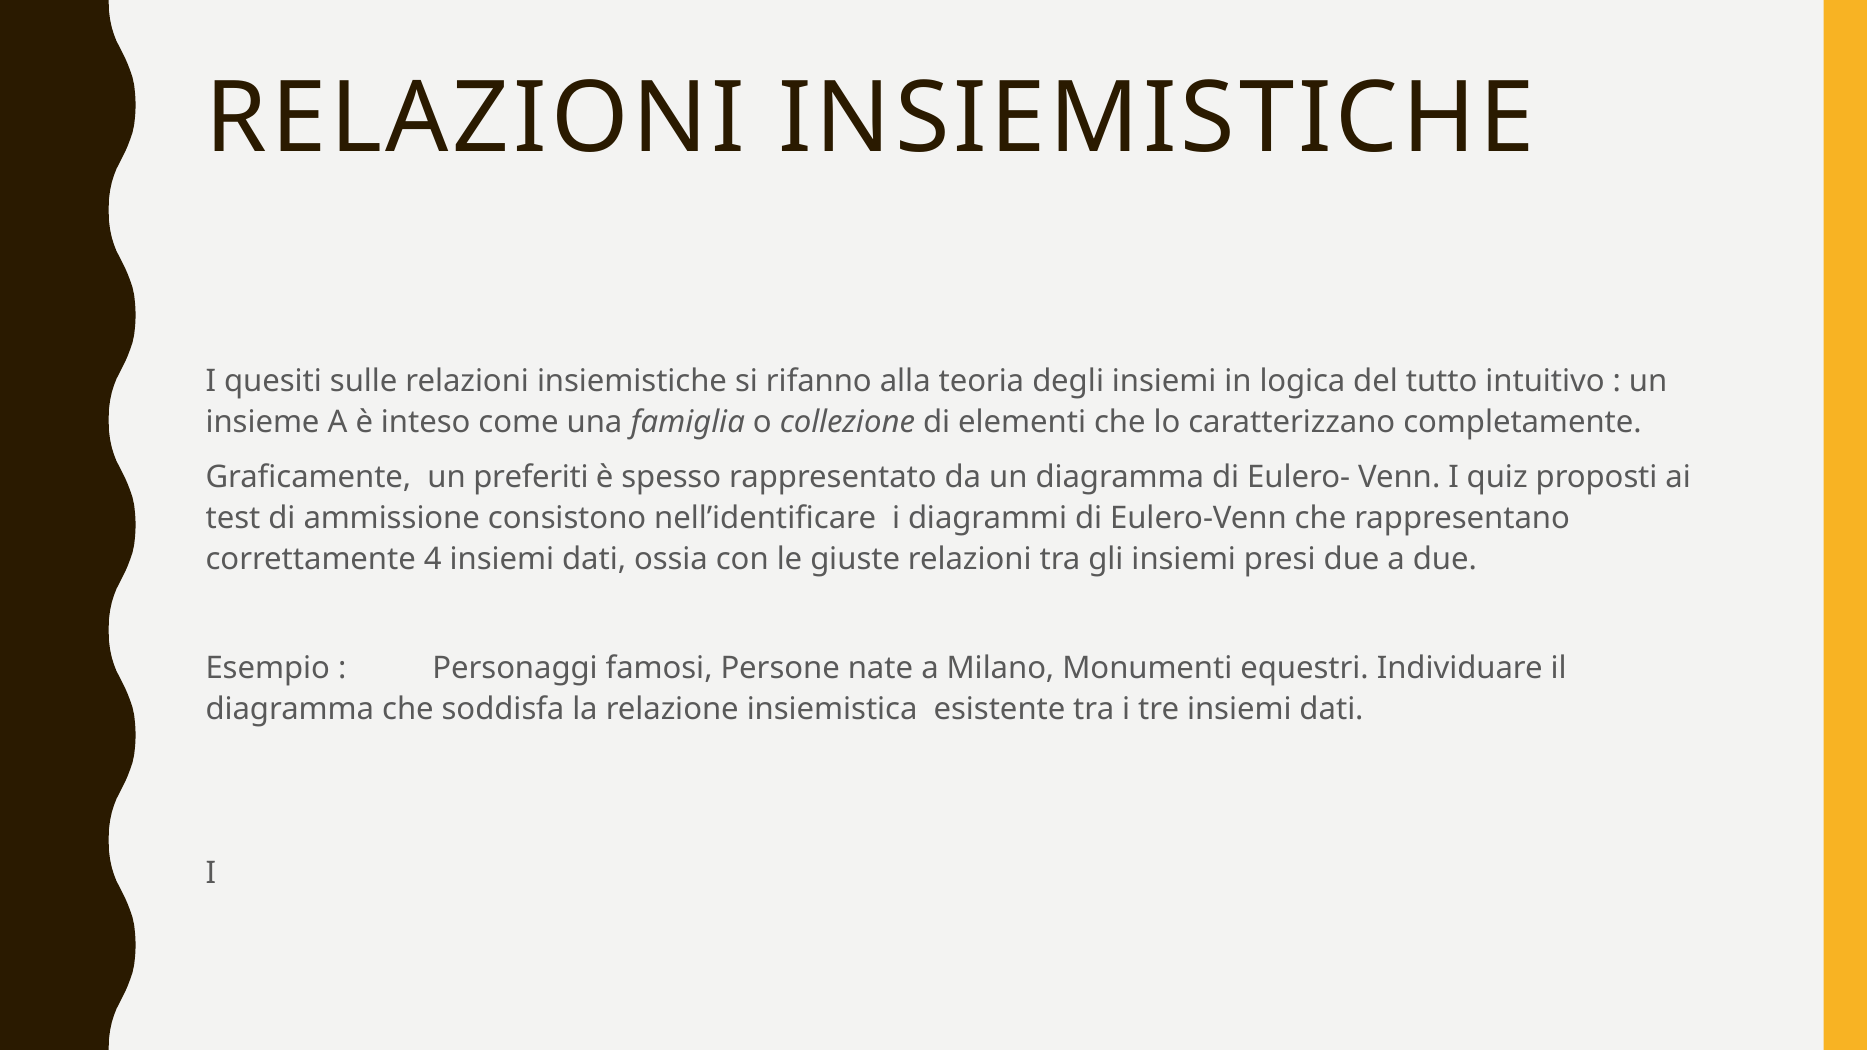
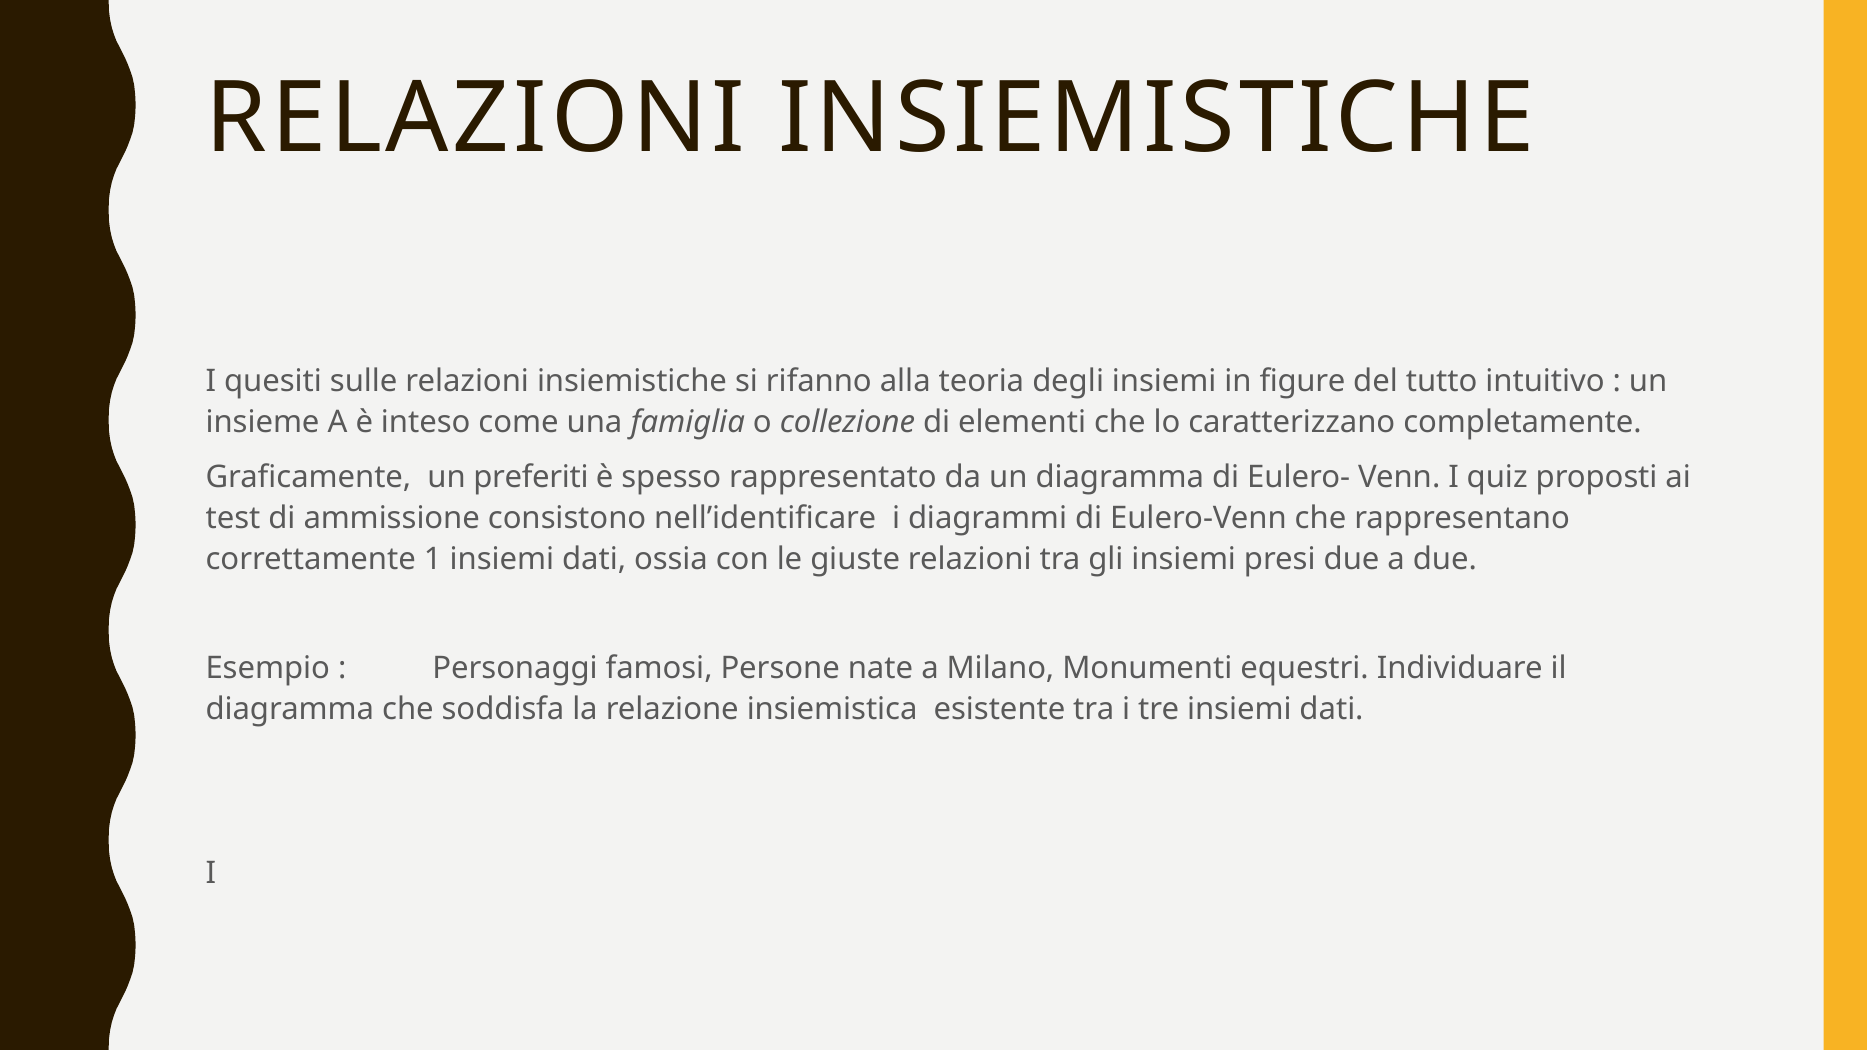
logica: logica -> figure (1303, 382)
4: 4 -> 1 (433, 559)
